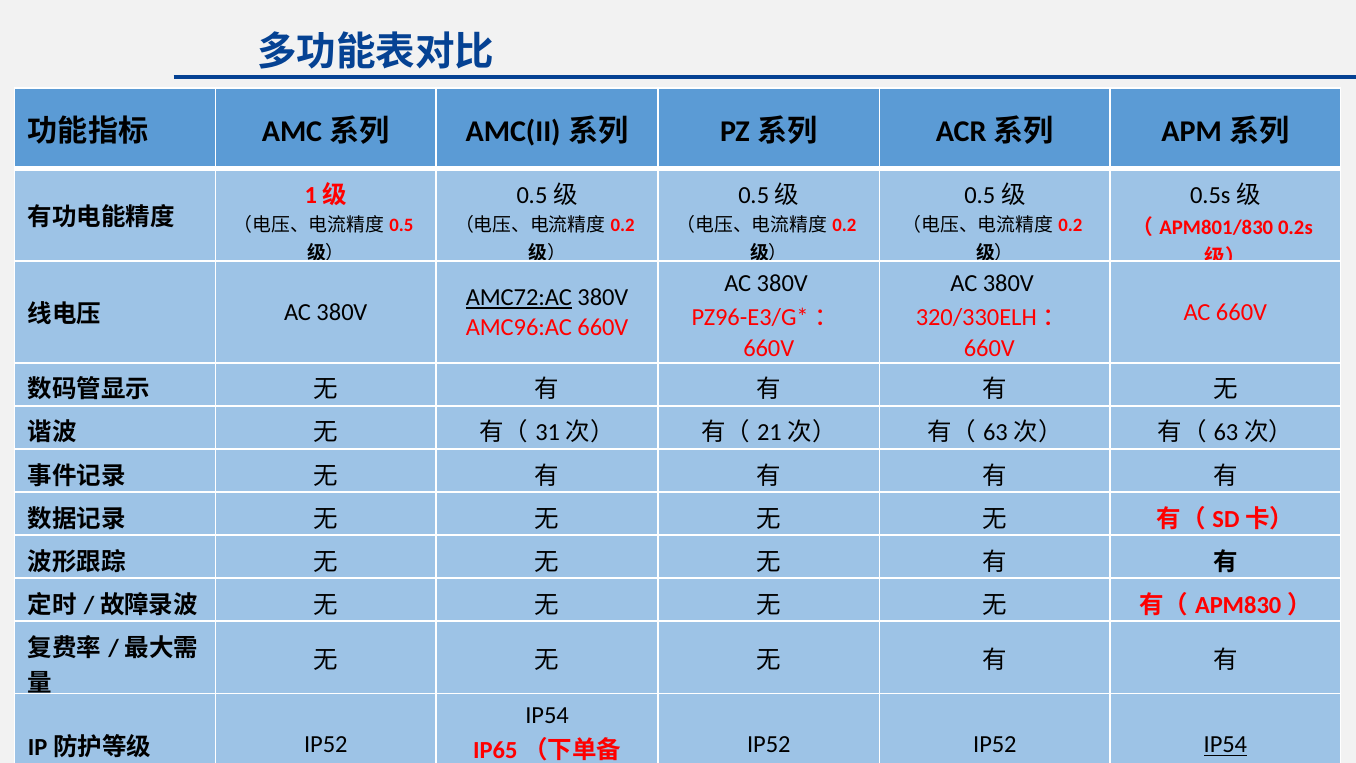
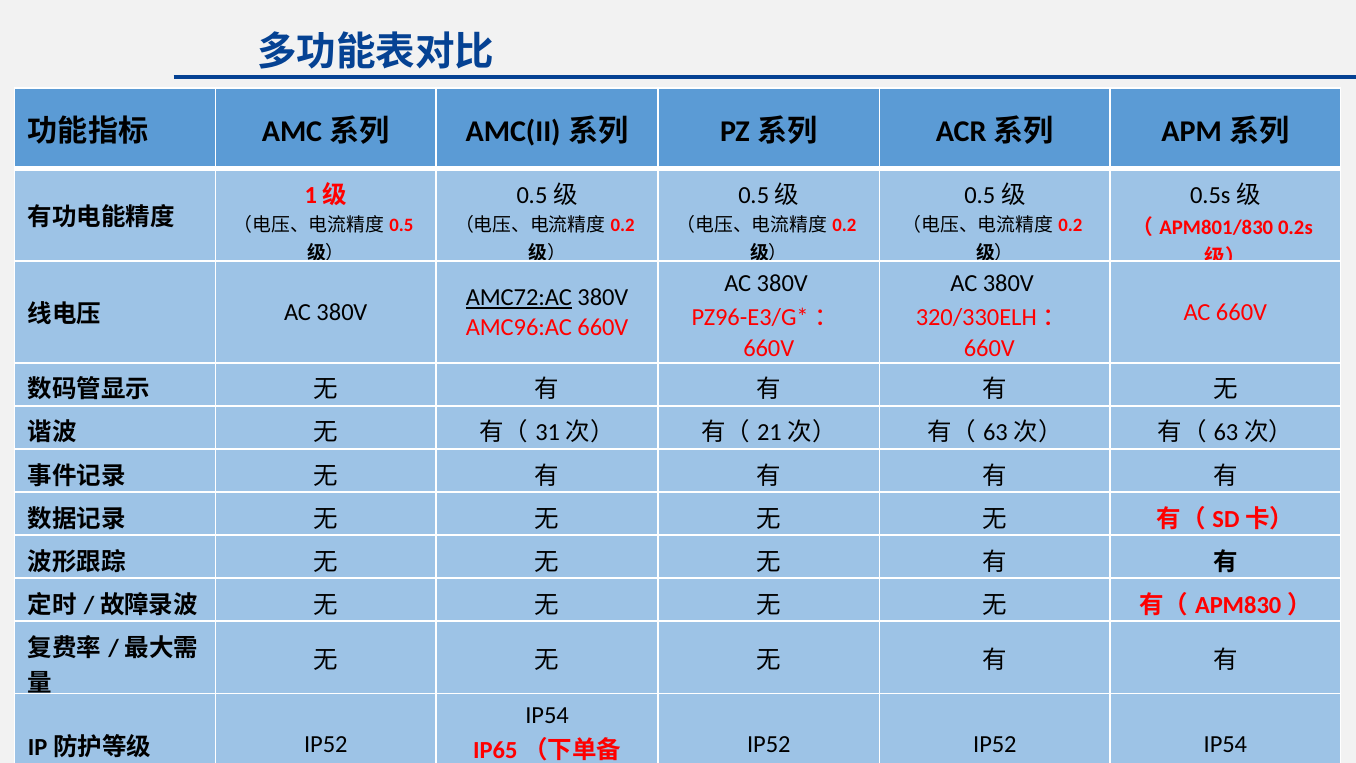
IP54 underline: present -> none (1225, 745)
